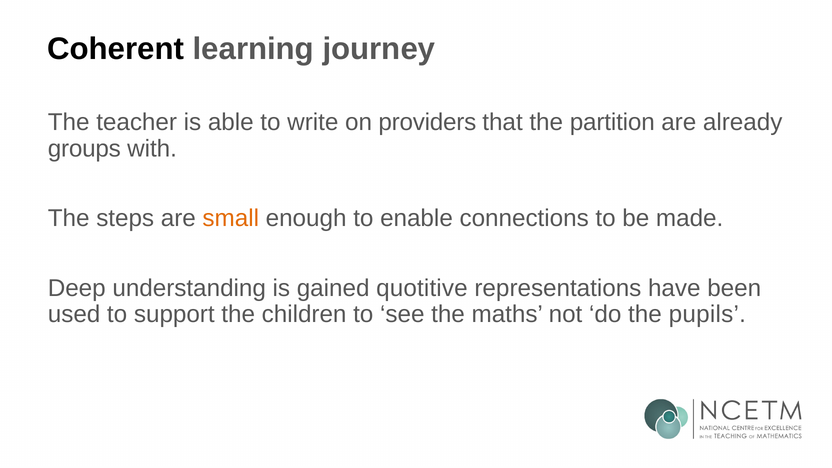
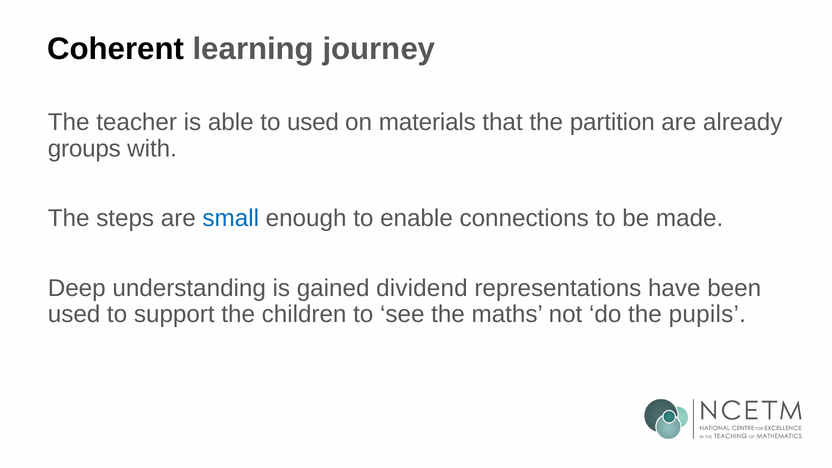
to write: write -> used (313, 122)
providers: providers -> materials (427, 122)
small colour: orange -> blue (231, 218)
quotitive: quotitive -> dividend (422, 288)
